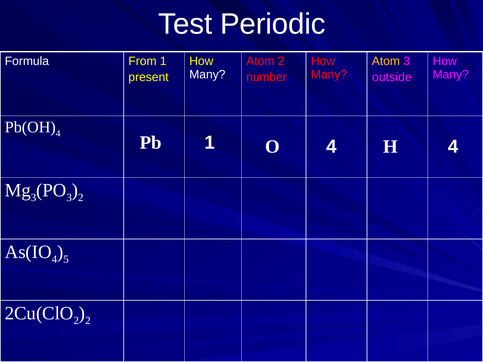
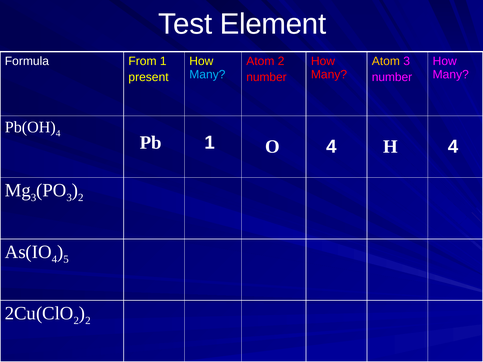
Periodic: Periodic -> Element (273, 24)
Many colour: white -> light blue (207, 75)
outside: outside -> number (392, 77)
